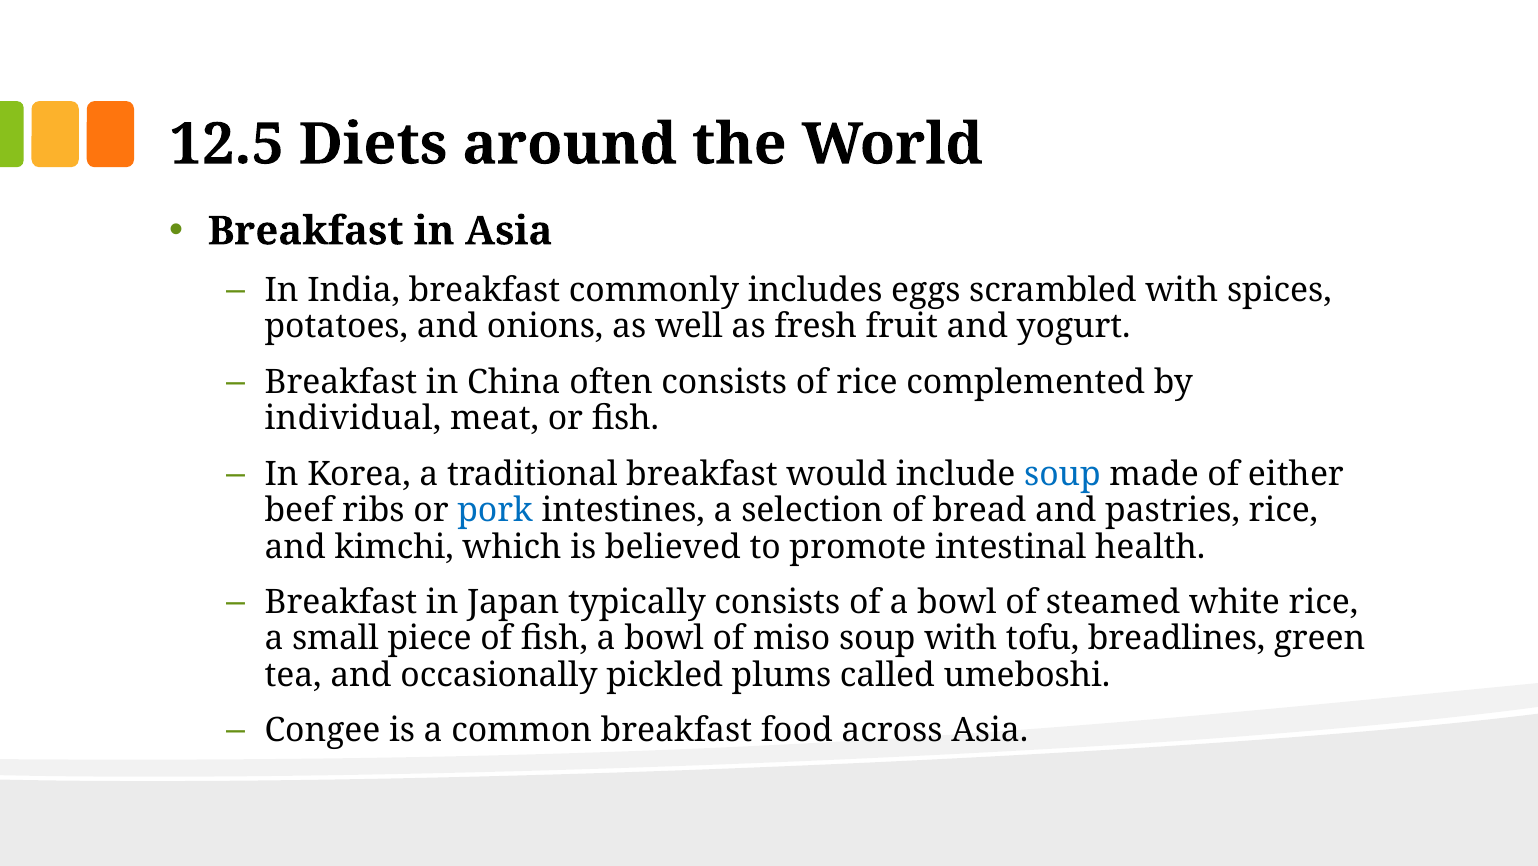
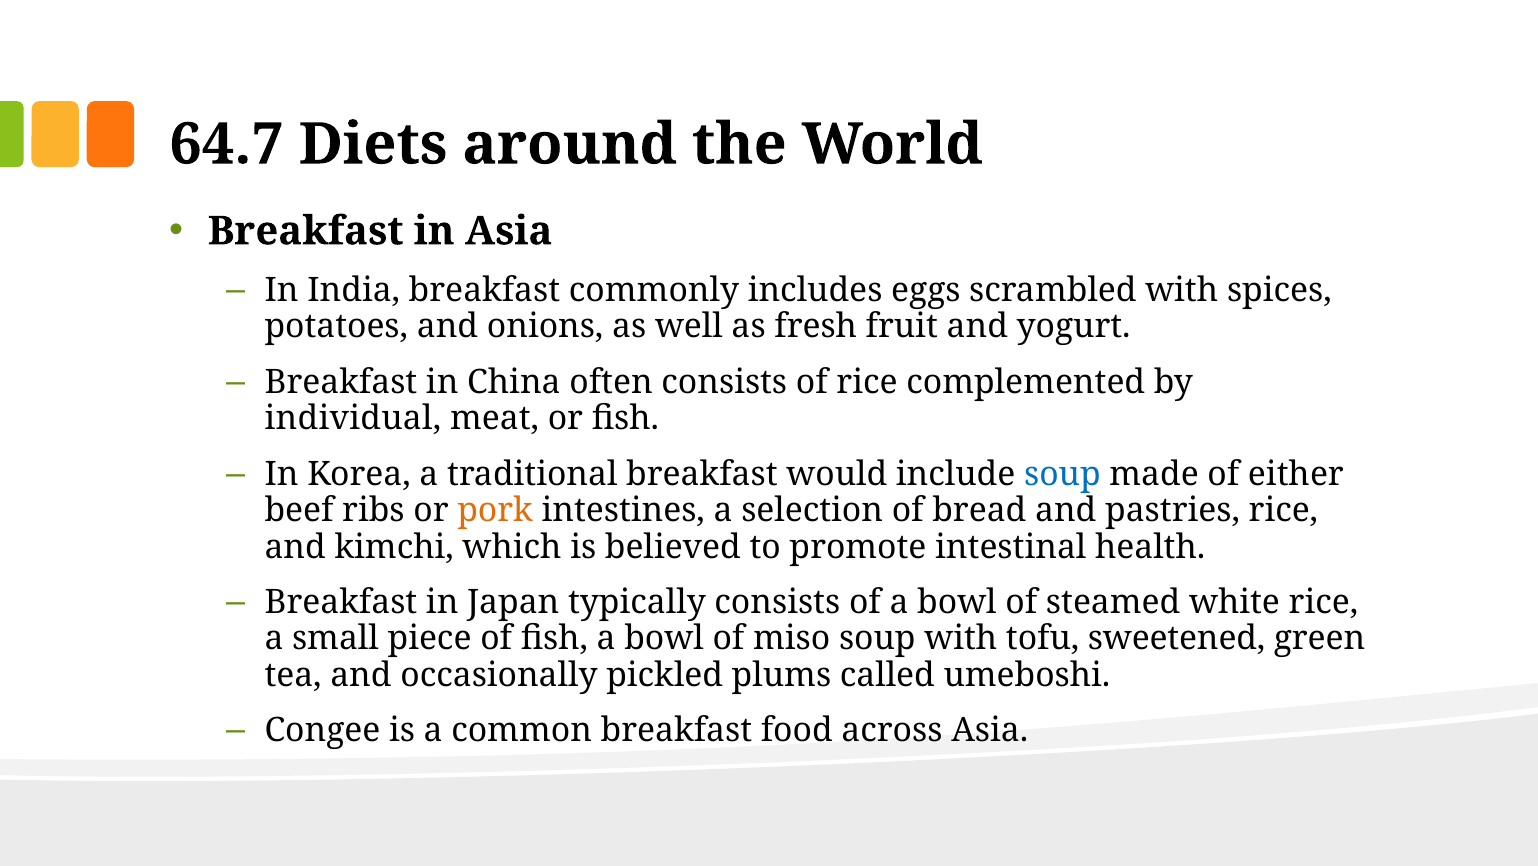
12.5: 12.5 -> 64.7 (227, 144)
pork colour: blue -> orange (495, 510)
breadlines: breadlines -> sweetened (1177, 638)
